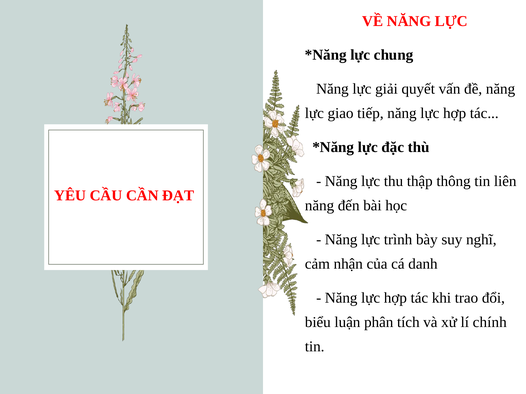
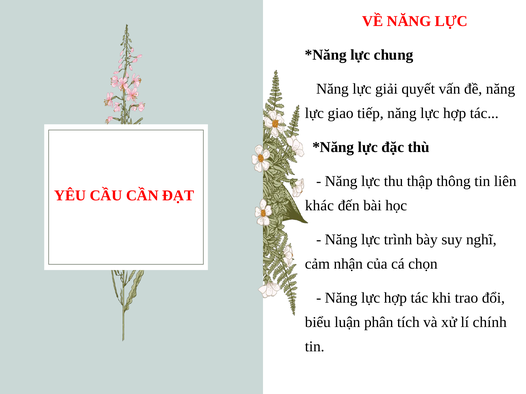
năng: năng -> khác (319, 206)
danh: danh -> chọn (423, 264)
